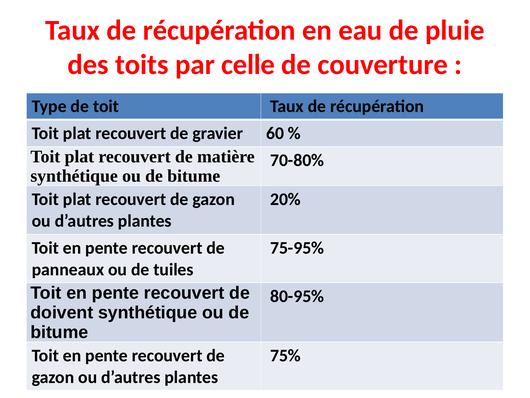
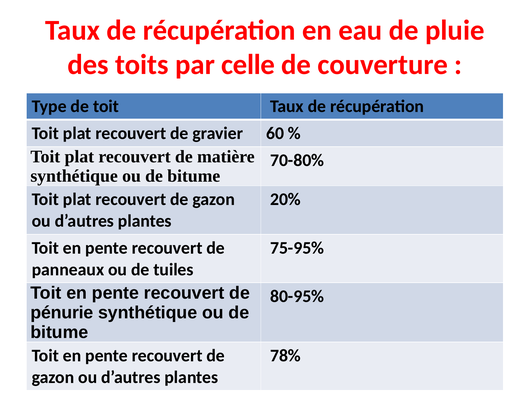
doivent: doivent -> pénurie (62, 312)
75%: 75% -> 78% (286, 355)
